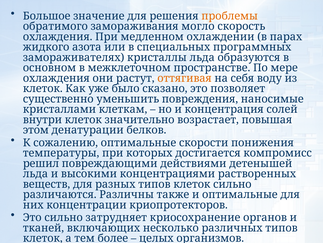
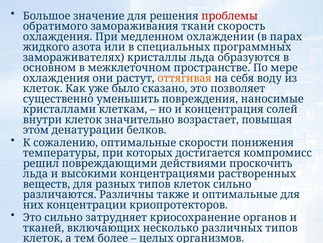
проблемы colour: orange -> red (230, 16)
могло: могло -> ткани (198, 26)
детенышей: детенышей -> проскочить (261, 163)
